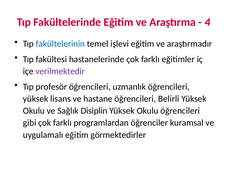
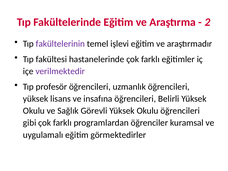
4: 4 -> 2 (207, 22)
fakültelerinin colour: blue -> purple (60, 44)
hastane: hastane -> insafına (98, 99)
Disiplin: Disiplin -> Görevli (94, 111)
